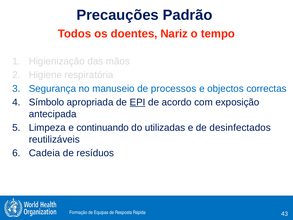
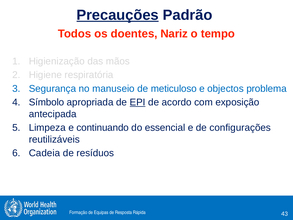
Precauções underline: none -> present (118, 15)
processos: processos -> meticuloso (174, 89)
correctas: correctas -> problema (267, 89)
utilizadas: utilizadas -> essencial (165, 128)
desinfectados: desinfectados -> configurações (240, 128)
